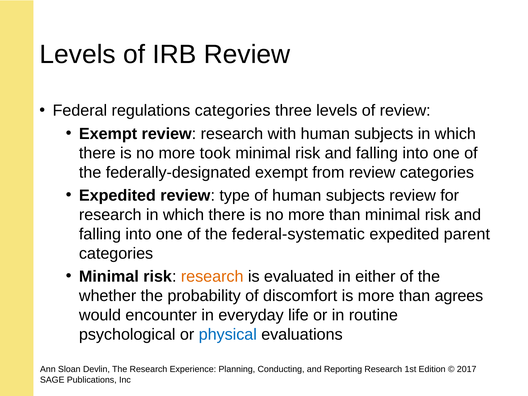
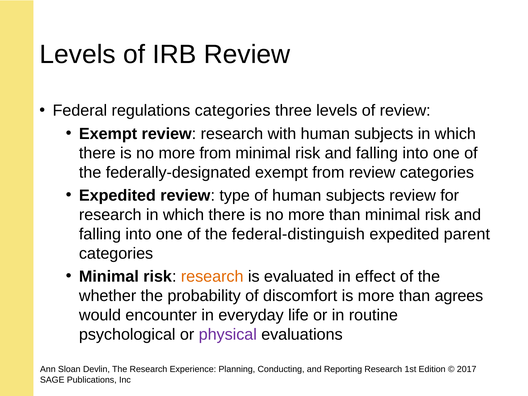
more took: took -> from (215, 153)
federal-systematic: federal-systematic -> federal-distinguish (298, 234)
either: either -> effect (375, 276)
physical colour: blue -> purple (228, 335)
